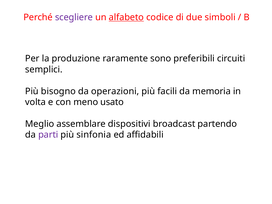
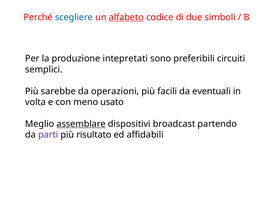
scegliere colour: purple -> blue (74, 17)
raramente: raramente -> intepretati (125, 59)
bisogno: bisogno -> sarebbe (58, 91)
memoria: memoria -> eventuali (212, 91)
assemblare underline: none -> present (81, 124)
sinfonia: sinfonia -> risultato (94, 135)
